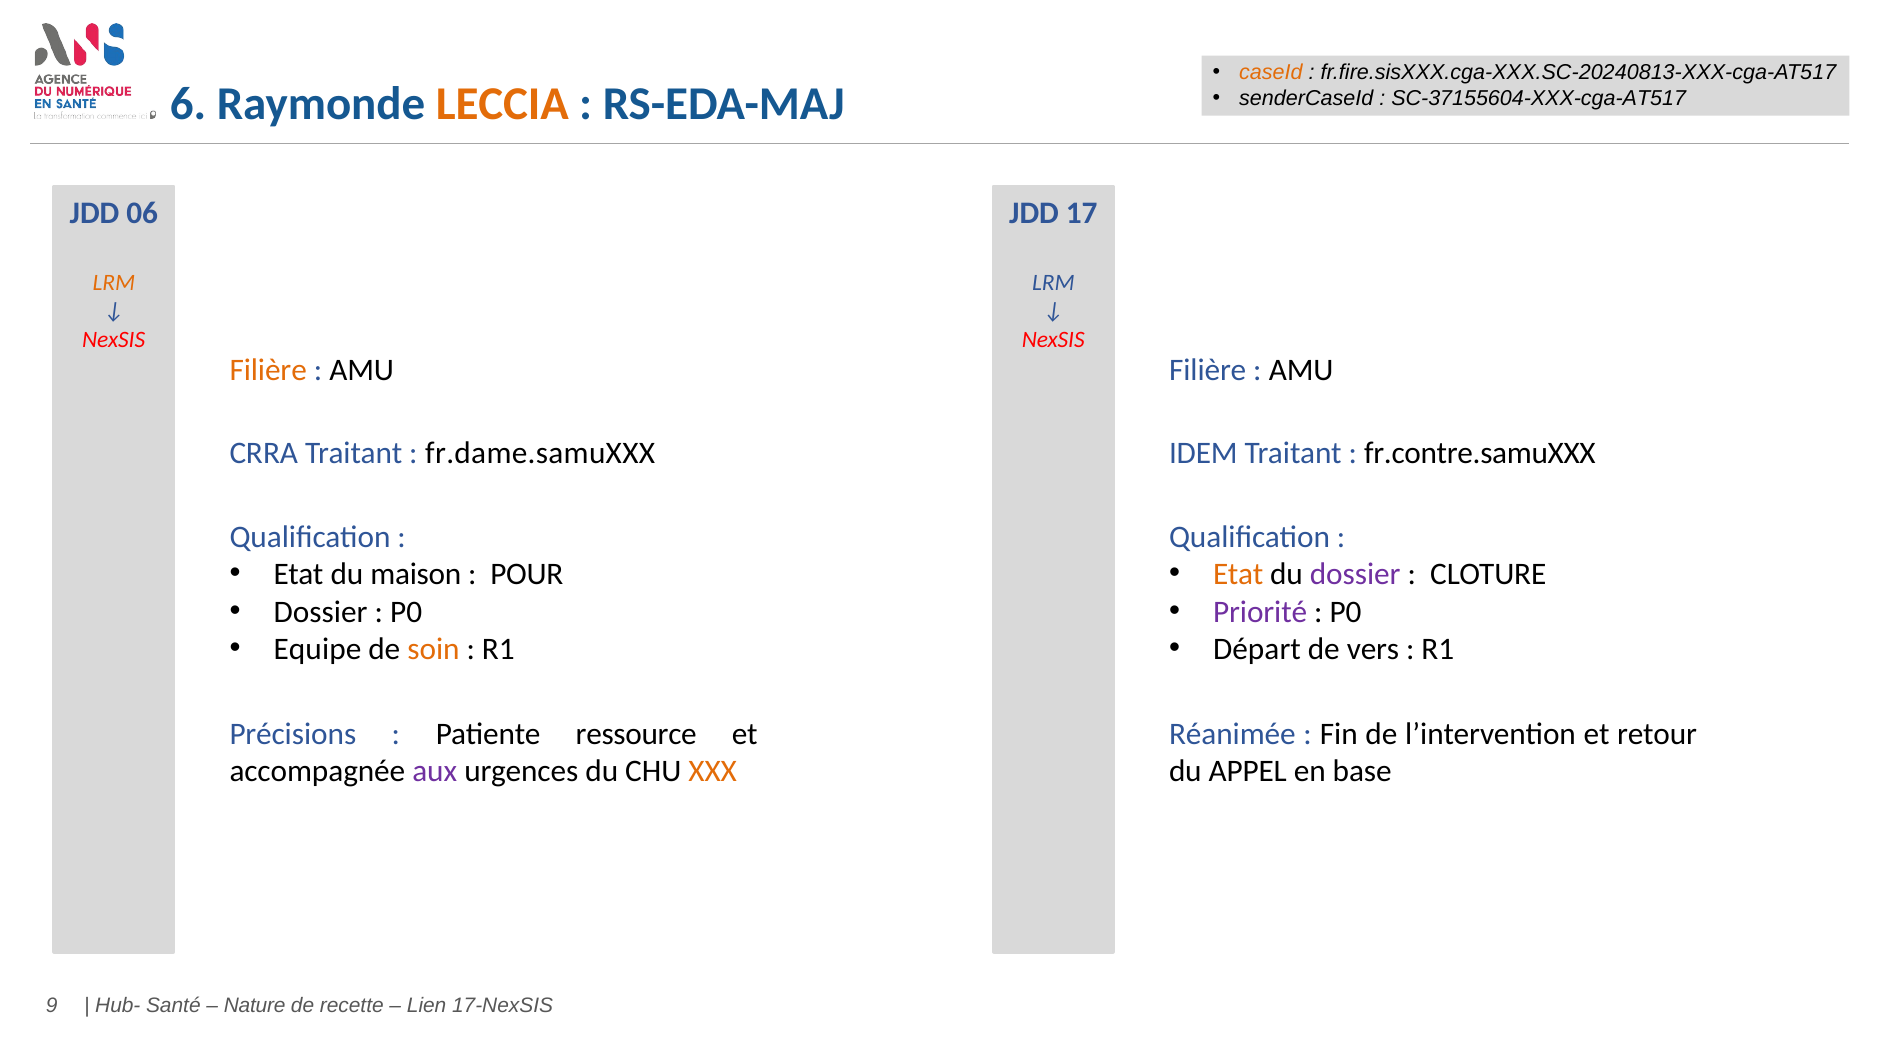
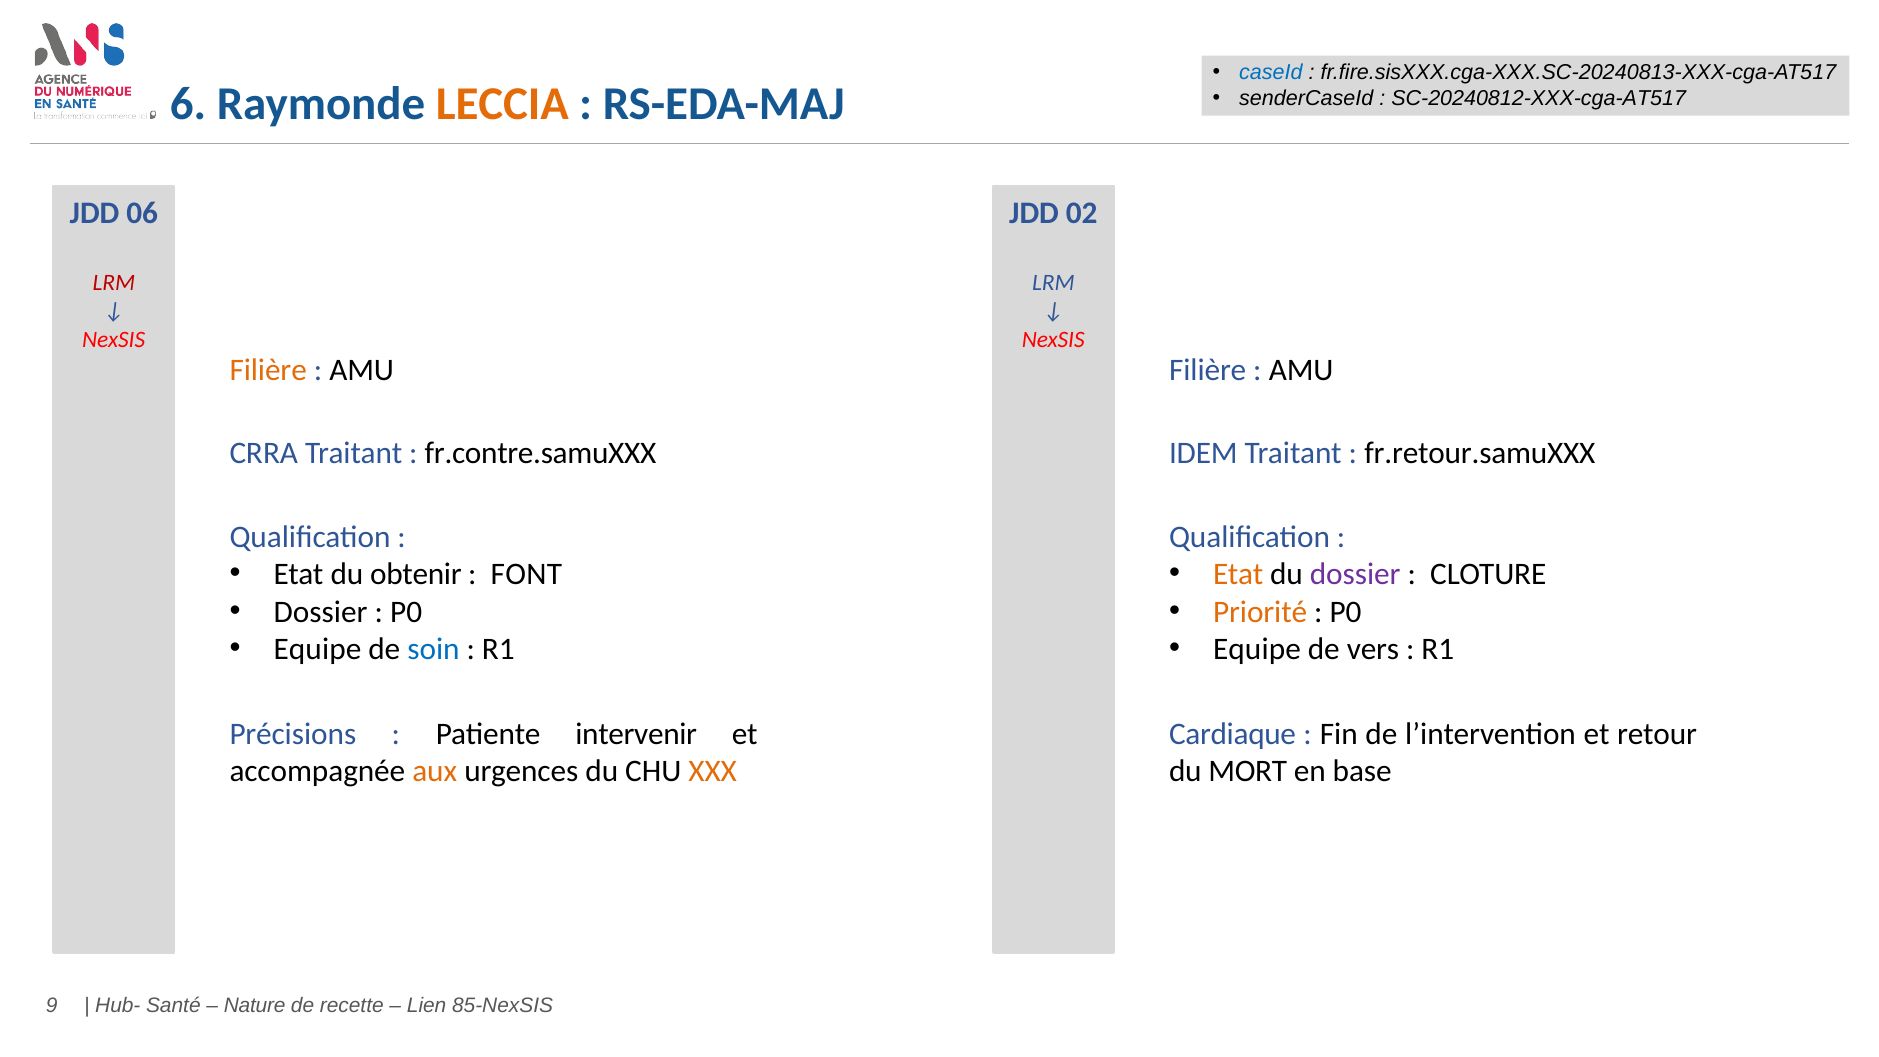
caseId colour: orange -> blue (1271, 73)
SC-37155604-XXX-cga-AT517: SC-37155604-XXX-cga-AT517 -> SC-20240812-XXX-cga-AT517 (1539, 99)
17: 17 -> 02 (1082, 213)
LRM colour: orange -> red (114, 283)
fr.dame.samuXXX: fr.dame.samuXXX -> fr.contre.samuXXX (540, 453)
fr.contre.samuXXX: fr.contre.samuXXX -> fr.retour.samuXXX (1480, 453)
maison: maison -> obtenir (416, 574)
POUR: POUR -> FONT (526, 574)
Priorité colour: purple -> orange (1260, 612)
soin colour: orange -> blue (433, 649)
Départ: Départ -> Equipe (1257, 649)
ressource: ressource -> intervenir (636, 734)
Réanimée: Réanimée -> Cardiaque (1233, 734)
aux colour: purple -> orange (435, 772)
APPEL: APPEL -> MORT (1248, 772)
17-NexSIS: 17-NexSIS -> 85-NexSIS (503, 1006)
